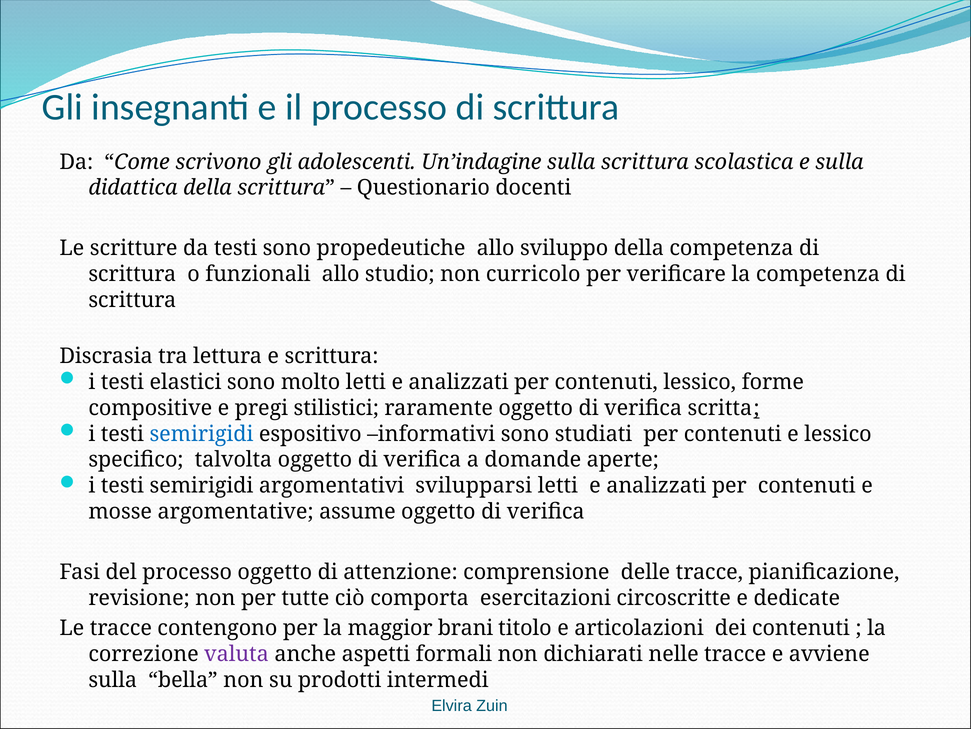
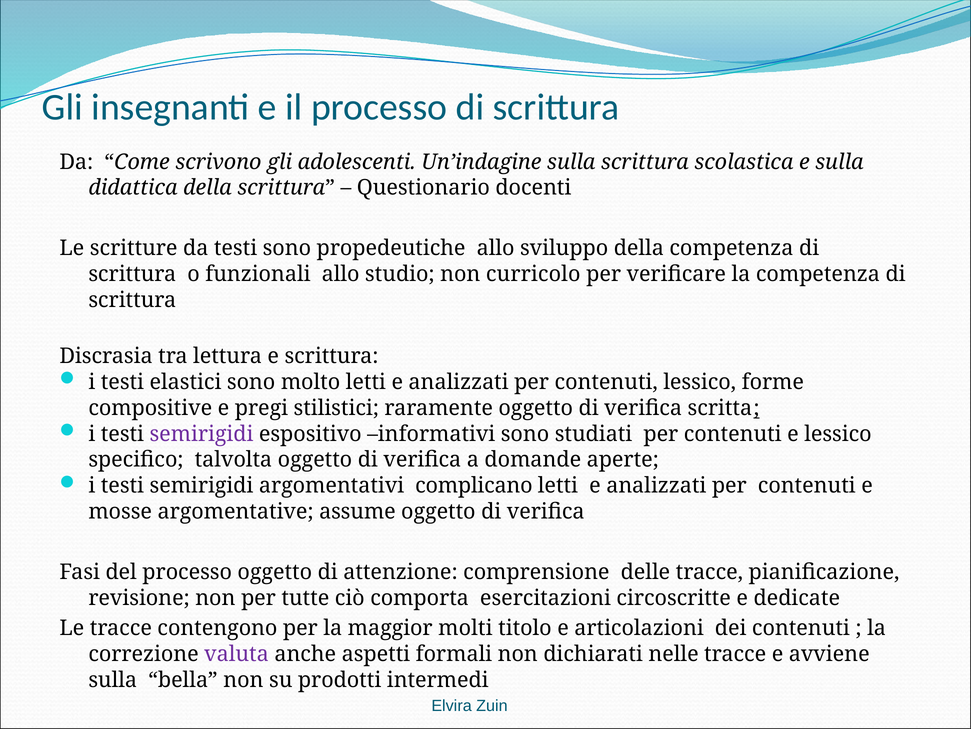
semirigidi colour: blue -> purple (201, 434)
svilupparsi: svilupparsi -> complicano (474, 485)
brani: brani -> molti (465, 628)
